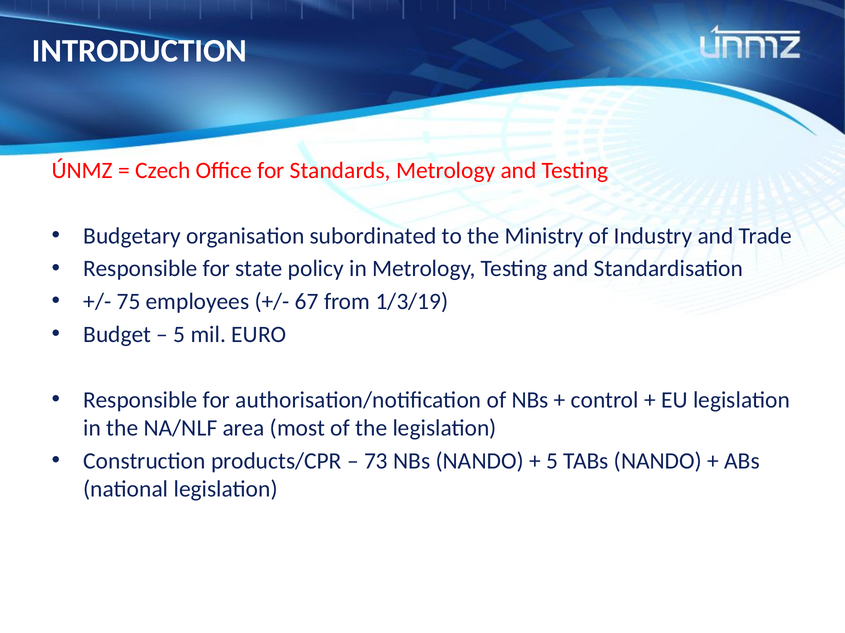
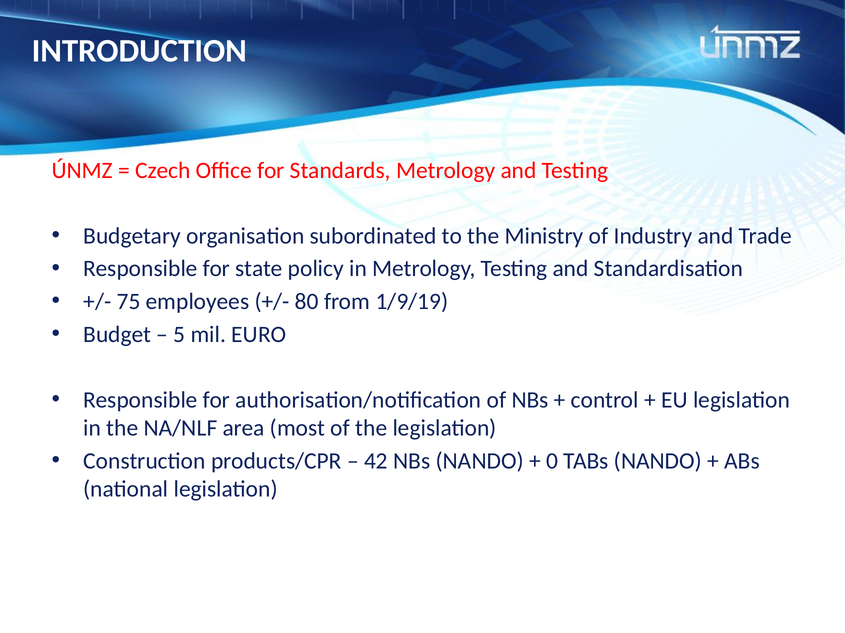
67: 67 -> 80 (307, 302)
1/3/19: 1/3/19 -> 1/9/19 (412, 302)
73: 73 -> 42 (376, 462)
5: 5 -> 0 (552, 462)
